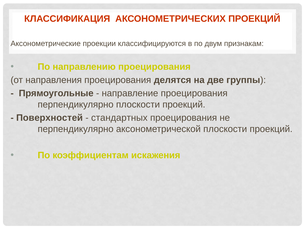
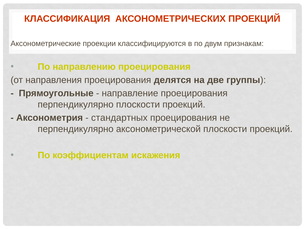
Поверхностей: Поверхностей -> Аксонометрия (50, 118)
